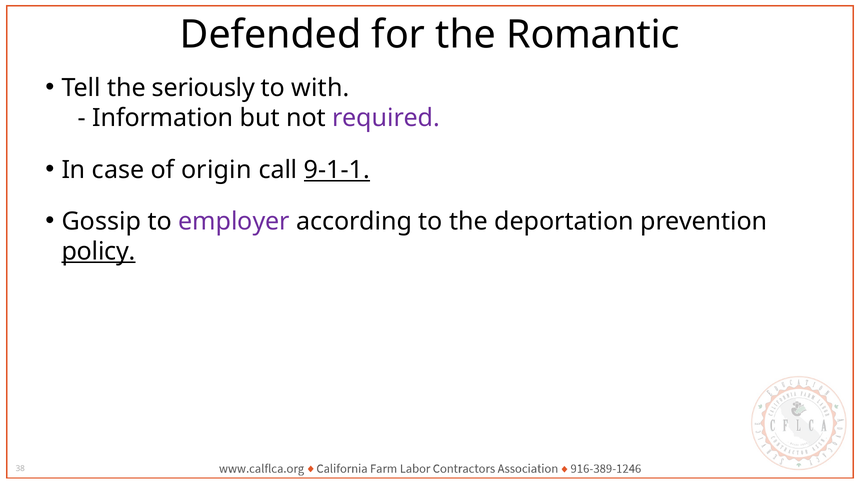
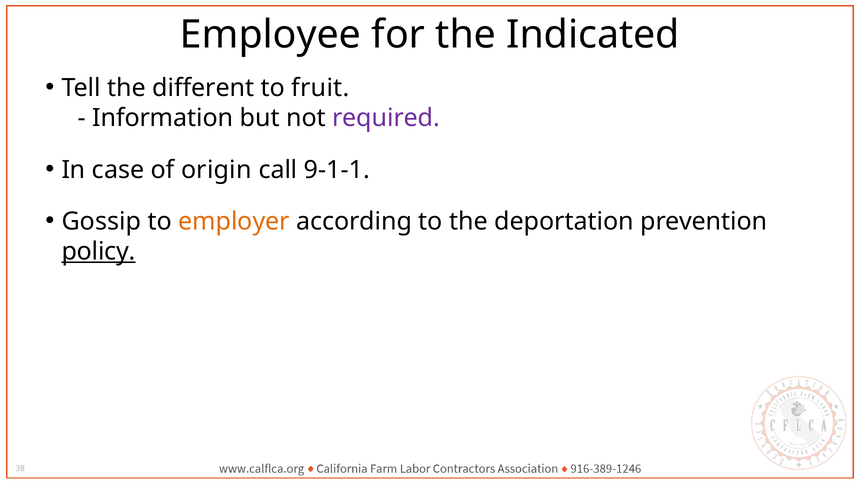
Defended: Defended -> Employee (271, 35)
Romantic: Romantic -> Indicated (593, 35)
seriously: seriously -> different (203, 88)
with: with -> fruit (320, 88)
9-1-1 underline: present -> none (337, 170)
employer colour: purple -> orange (234, 221)
